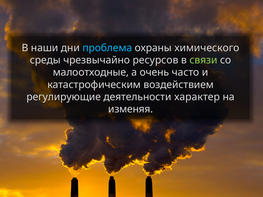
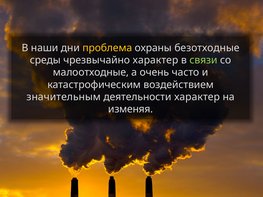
проблема colour: light blue -> yellow (107, 48)
химического: химического -> безотходные (207, 48)
чрезвычайно ресурсов: ресурсов -> характер (156, 60)
регулирующие: регулирующие -> значительным (64, 97)
